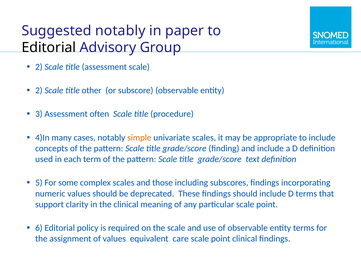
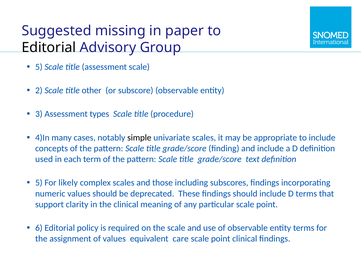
Suggested notably: notably -> missing (120, 31)
2: 2 -> 5 (39, 67)
often: often -> types (99, 114)
simple colour: orange -> black (139, 138)
some: some -> likely (68, 183)
